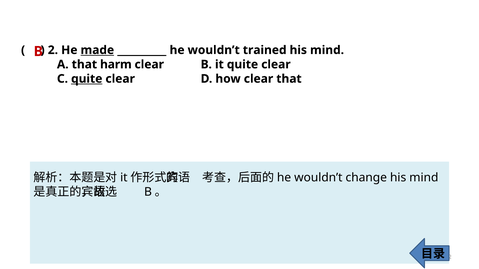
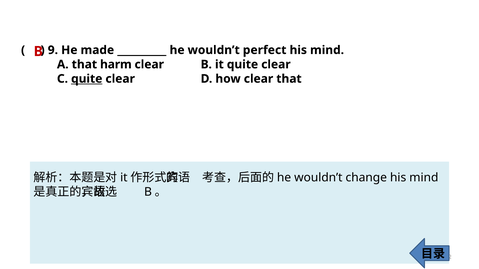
2: 2 -> 9 (53, 50)
made underline: present -> none (97, 50)
trained: trained -> perfect (265, 50)
